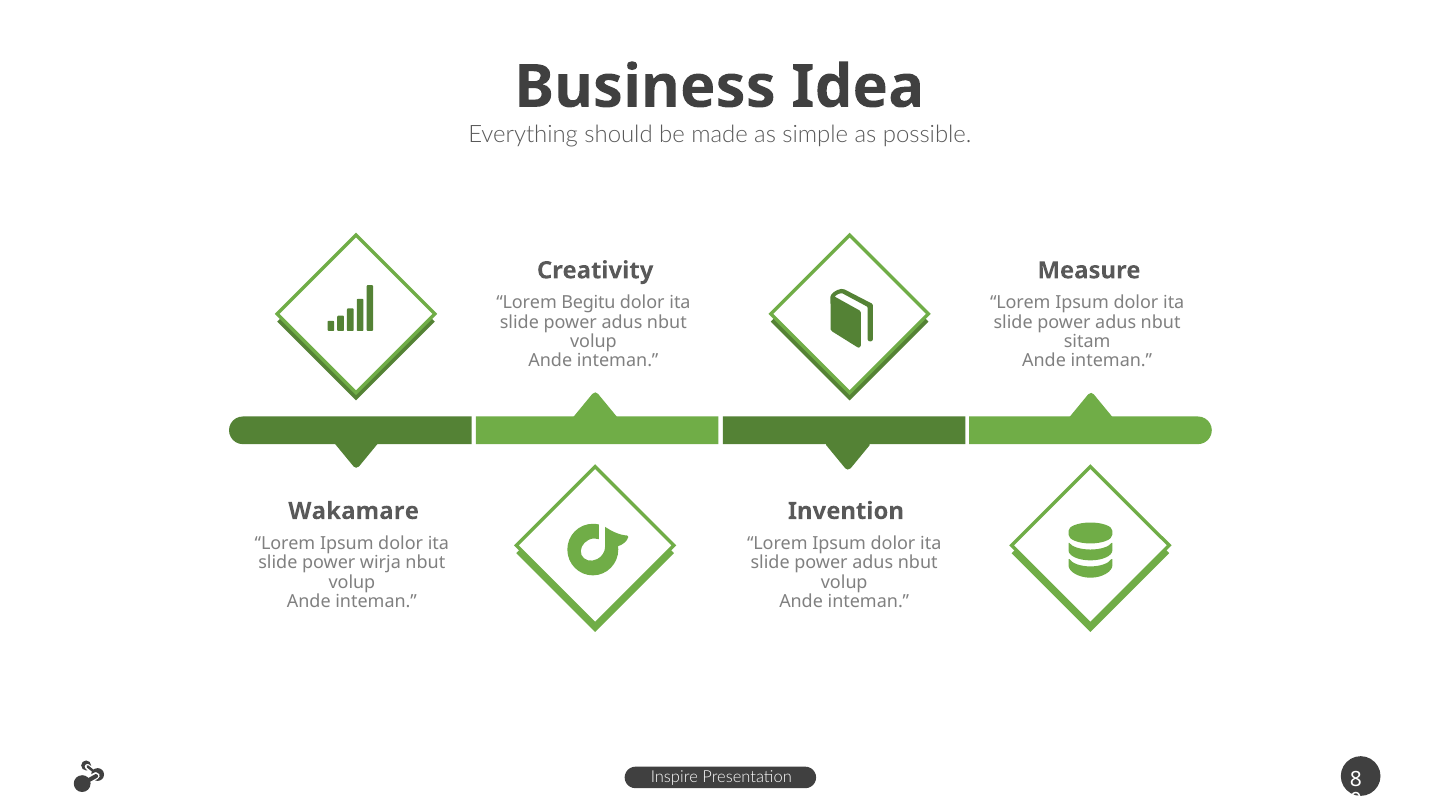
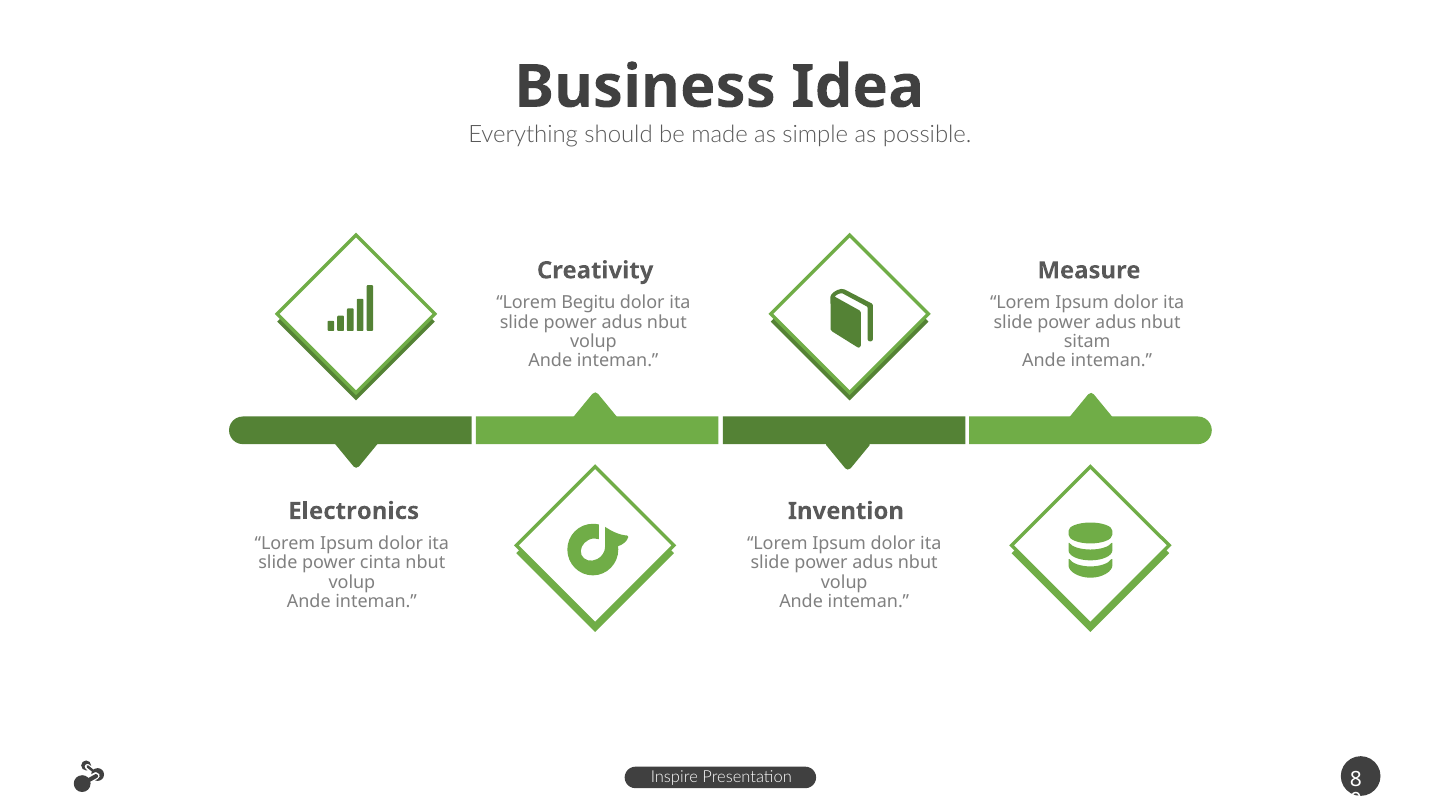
Wakamare: Wakamare -> Electronics (354, 511)
wirja: wirja -> cinta (380, 563)
